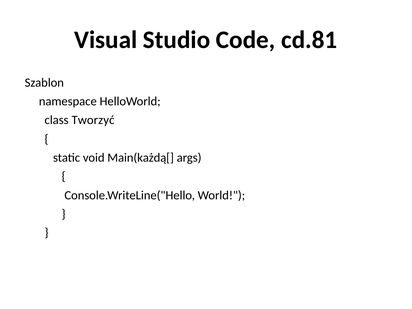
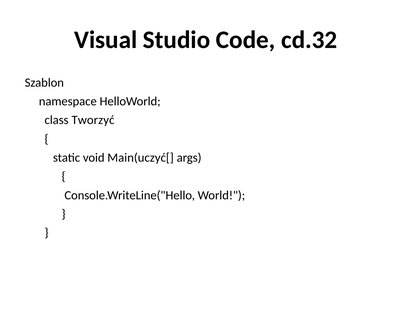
cd.81: cd.81 -> cd.32 (309, 40)
Main(każdą[: Main(każdą[ -> Main(uczyć[ (141, 158)
